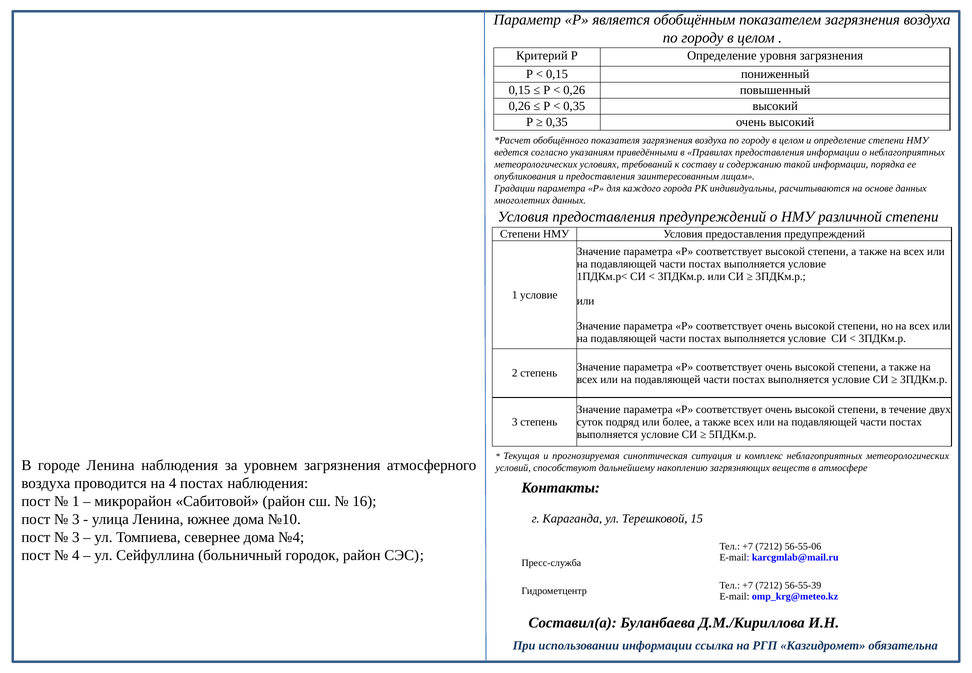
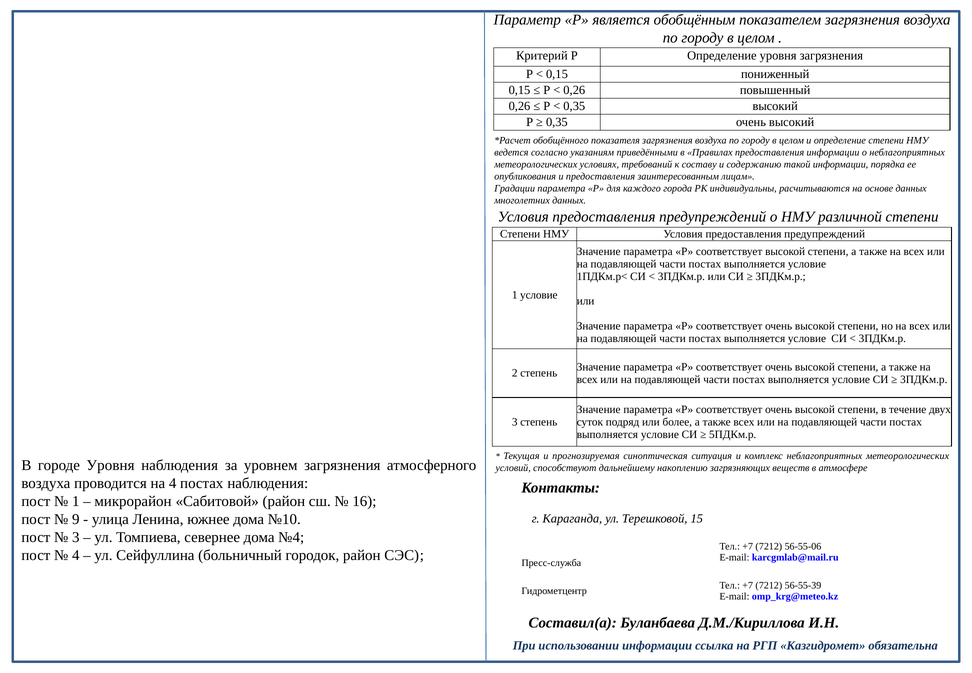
городе Ленина: Ленина -> Уровня (111, 465)
3: 3 -> 9 (76, 519)
